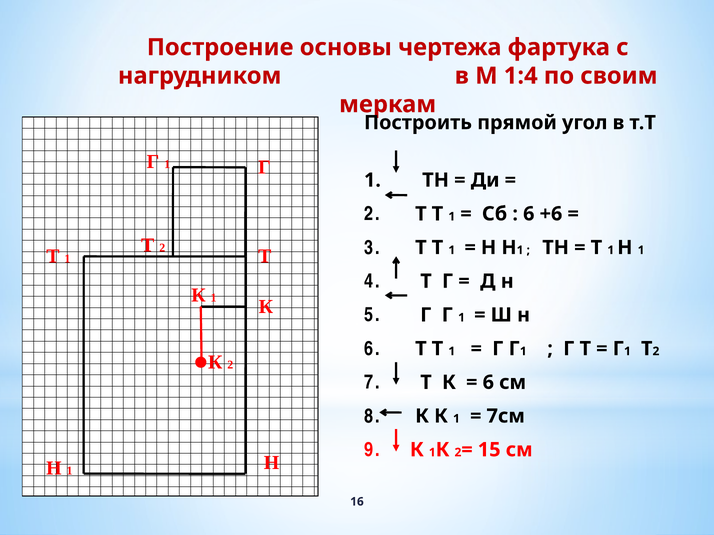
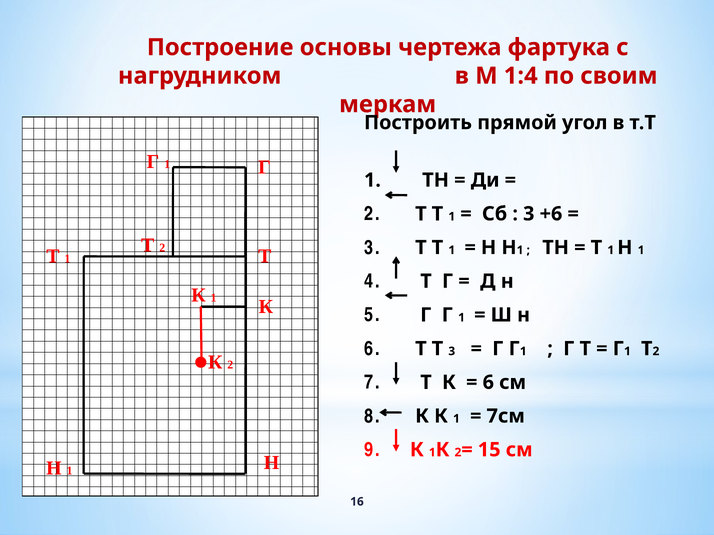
6: 6 -> 3 (529, 214)
6 Т Т 1: 1 -> 3 (452, 352)
